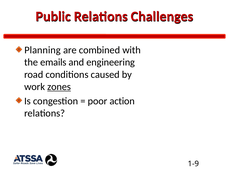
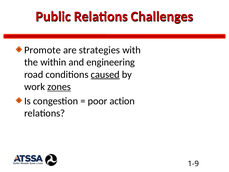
Planning: Planning -> Promote (43, 50)
combined: combined -> strategies (99, 50)
emails: emails -> within (53, 62)
caused underline: none -> present (105, 74)
